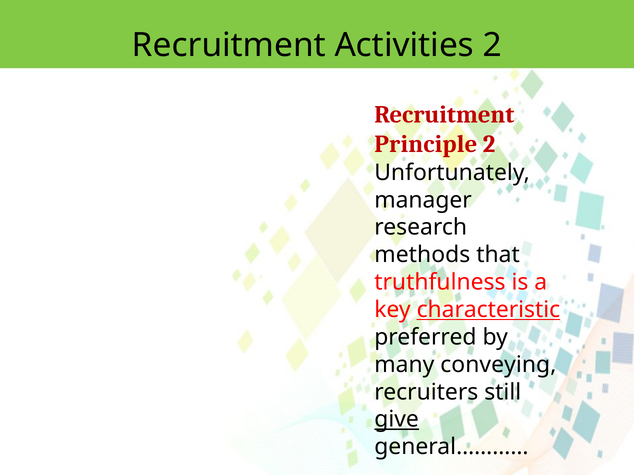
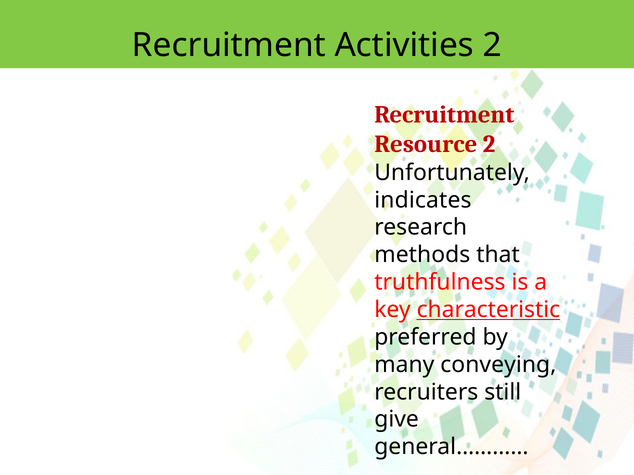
Principle: Principle -> Resource (426, 144)
manager: manager -> indicates (423, 200)
give underline: present -> none (397, 420)
